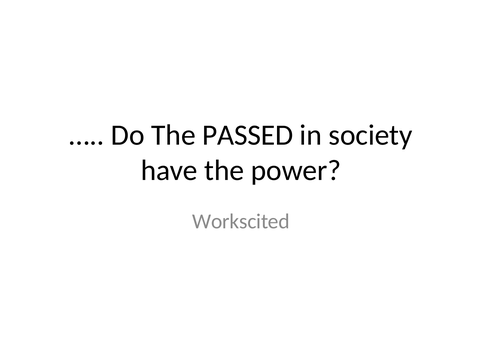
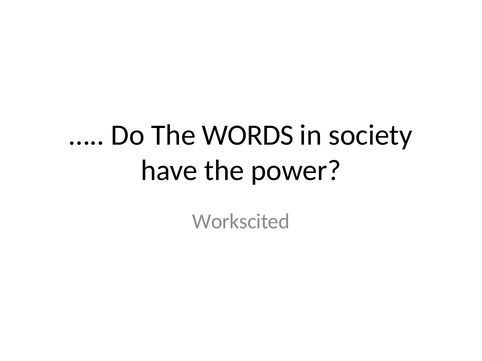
PASSED: PASSED -> WORDS (248, 135)
